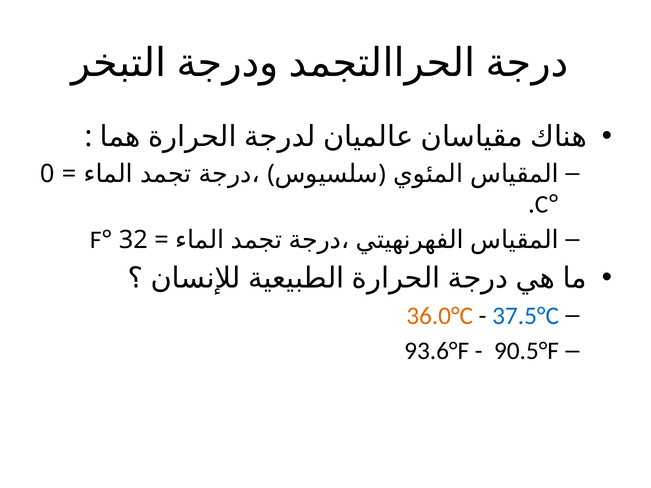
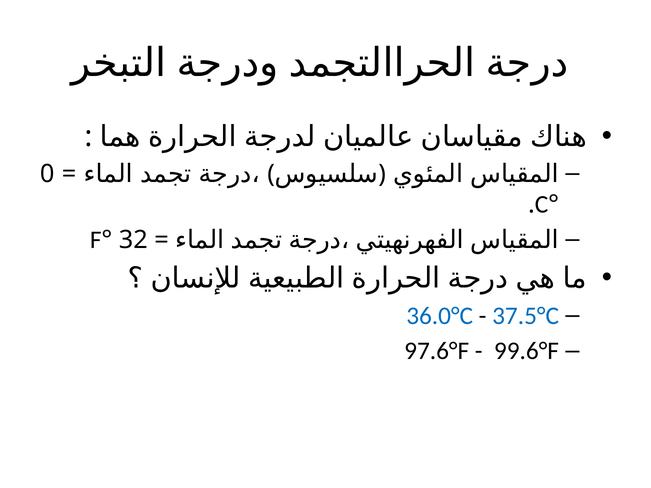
36.0°C colour: orange -> blue (440, 316)
93.6°F: 93.6°F -> 97.6°F (437, 351)
90.5°F: 90.5°F -> 99.6°F (526, 351)
